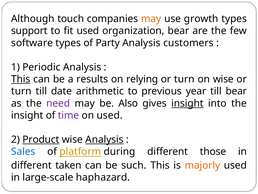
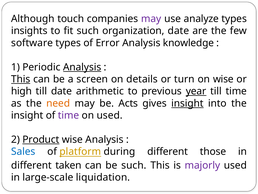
may colour: orange -> purple (151, 19)
growth: growth -> analyze (201, 19)
support: support -> insights (29, 31)
fit used: used -> such (88, 31)
organization bear: bear -> date (178, 31)
Party: Party -> Error (108, 43)
customers: customers -> knowledge (188, 43)
Analysis underline: none -> present (82, 67)
results: results -> screen (92, 79)
relying: relying -> details (142, 79)
turn: turn -> high (21, 91)
year underline: none -> present (196, 91)
till bear: bear -> time (236, 91)
need colour: purple -> orange (58, 103)
Also: Also -> Acts (128, 103)
Analysis underline: present -> none (104, 139)
majorly colour: orange -> purple (202, 165)
haphazard: haphazard -> liquidation (103, 177)
